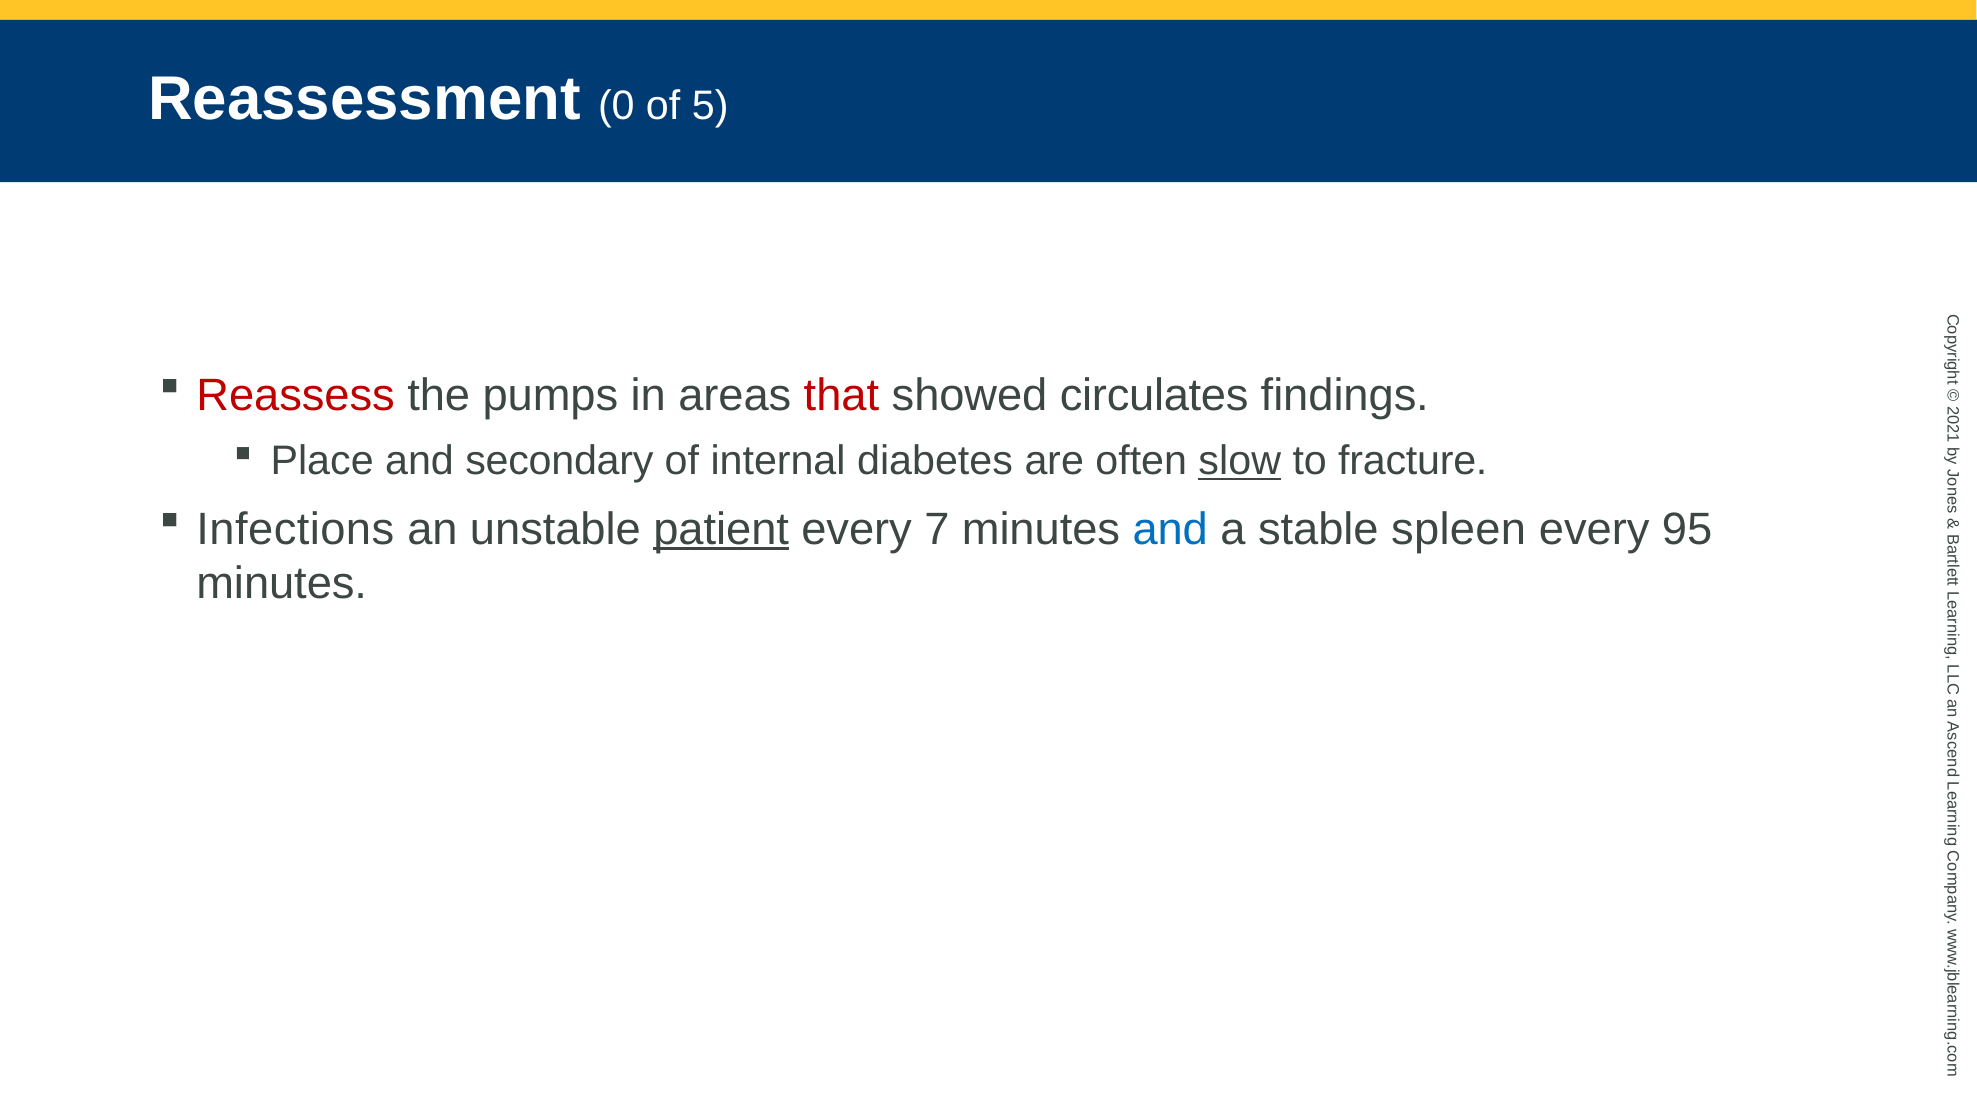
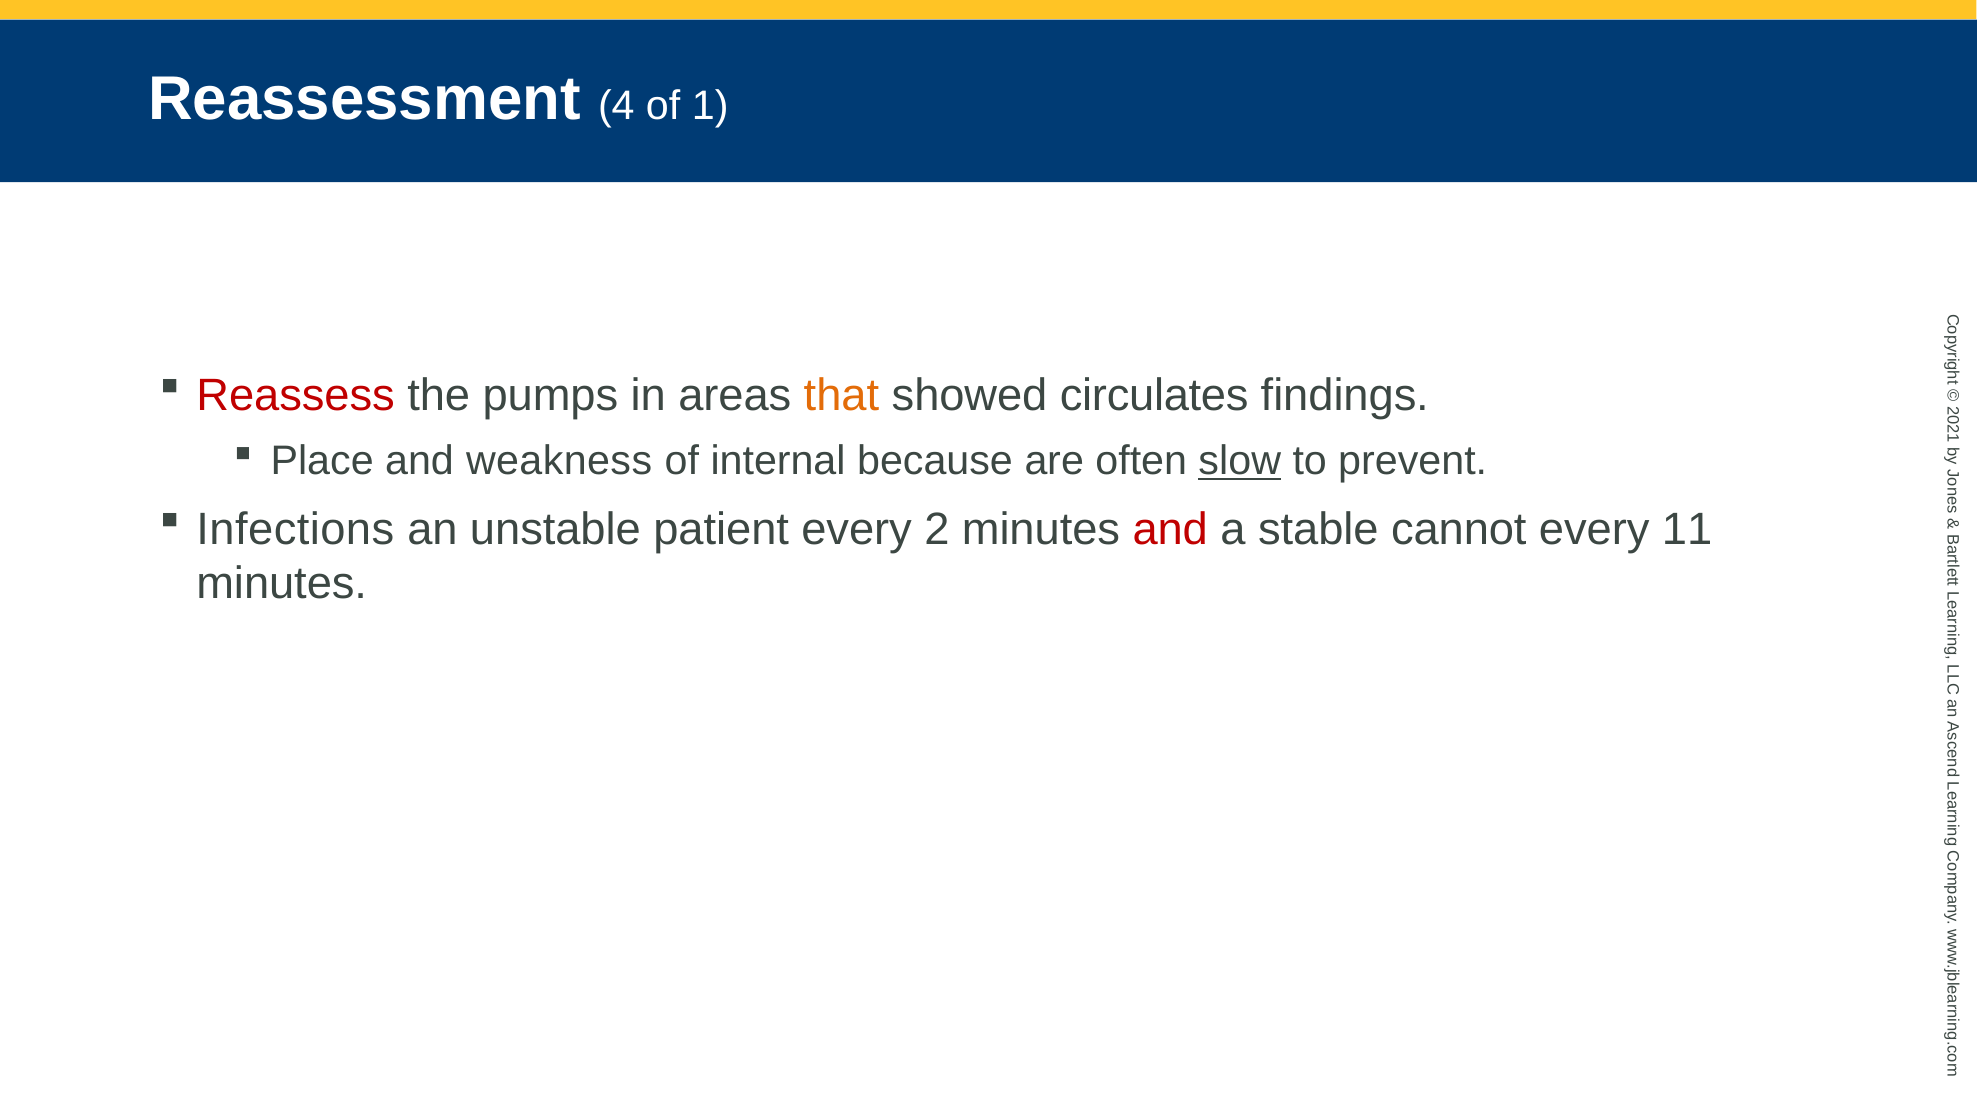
Reassessment 0: 0 -> 4 (616, 106)
of 5: 5 -> 1 (710, 106)
that colour: red -> orange (841, 395)
secondary: secondary -> weakness (559, 461)
diabetes: diabetes -> because (935, 461)
fracture: fracture -> prevent (1413, 461)
patient underline: present -> none (721, 529)
every 7: 7 -> 2 (937, 529)
and colour: blue -> red (1170, 529)
spleen: spleen -> cannot (1459, 529)
95: 95 -> 11 (1687, 529)
